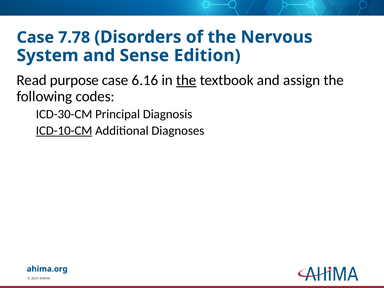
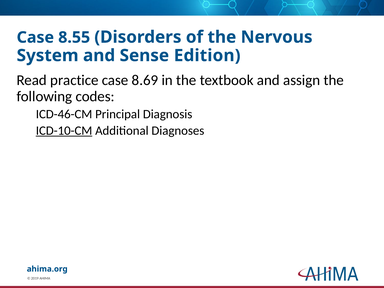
7.78: 7.78 -> 8.55 (74, 37)
purpose: purpose -> practice (74, 80)
6.16: 6.16 -> 8.69 (145, 80)
the underline: present -> none (186, 80)
ICD-30-CM: ICD-30-CM -> ICD-46-CM (64, 114)
